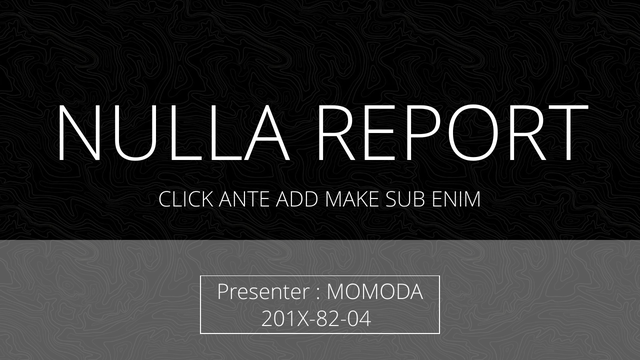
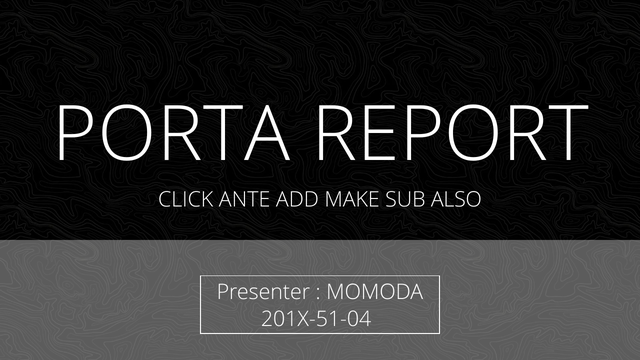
NULLA: NULLA -> PORTA (171, 135)
ENIM: ENIM -> ALSO (456, 200)
201X-82-04: 201X-82-04 -> 201X-51-04 (316, 319)
